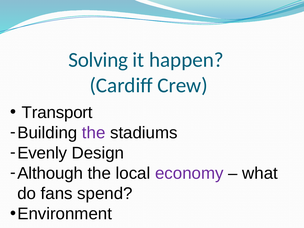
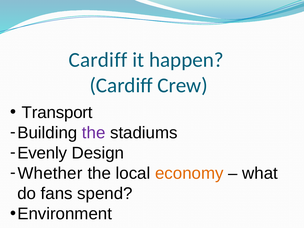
Solving: Solving -> Cardiff (98, 60)
Although: Although -> Whether (50, 173)
economy colour: purple -> orange (189, 173)
